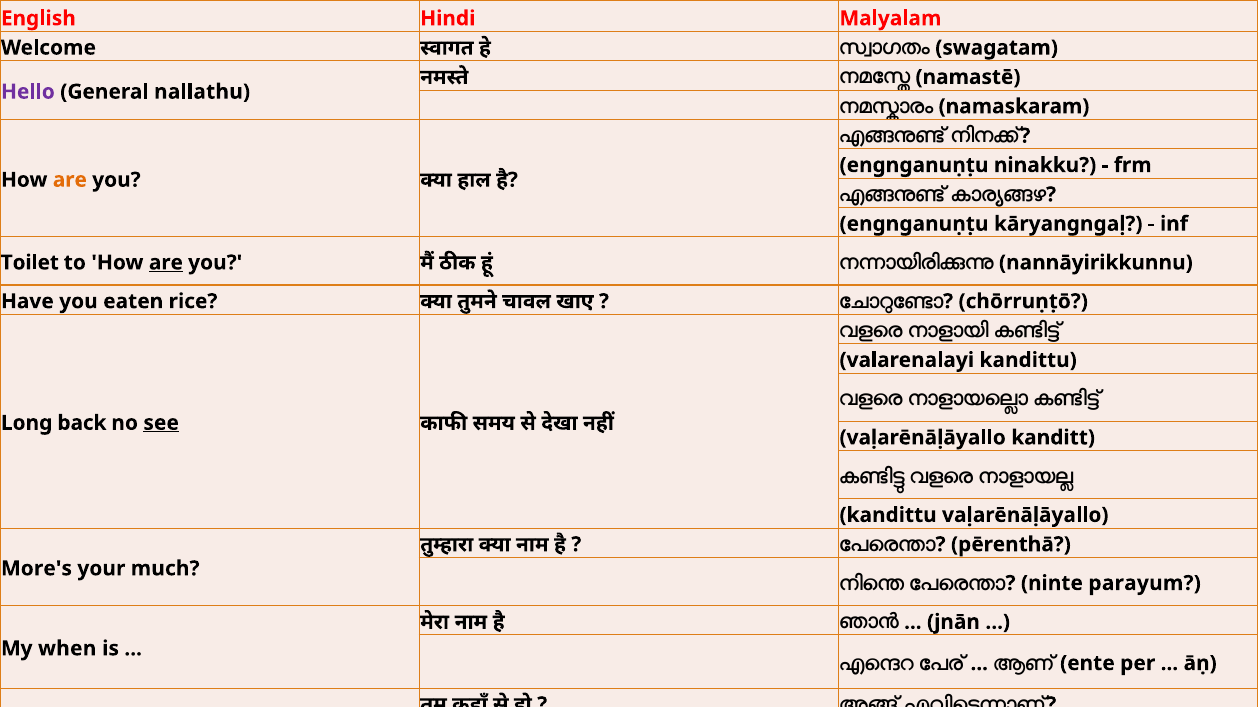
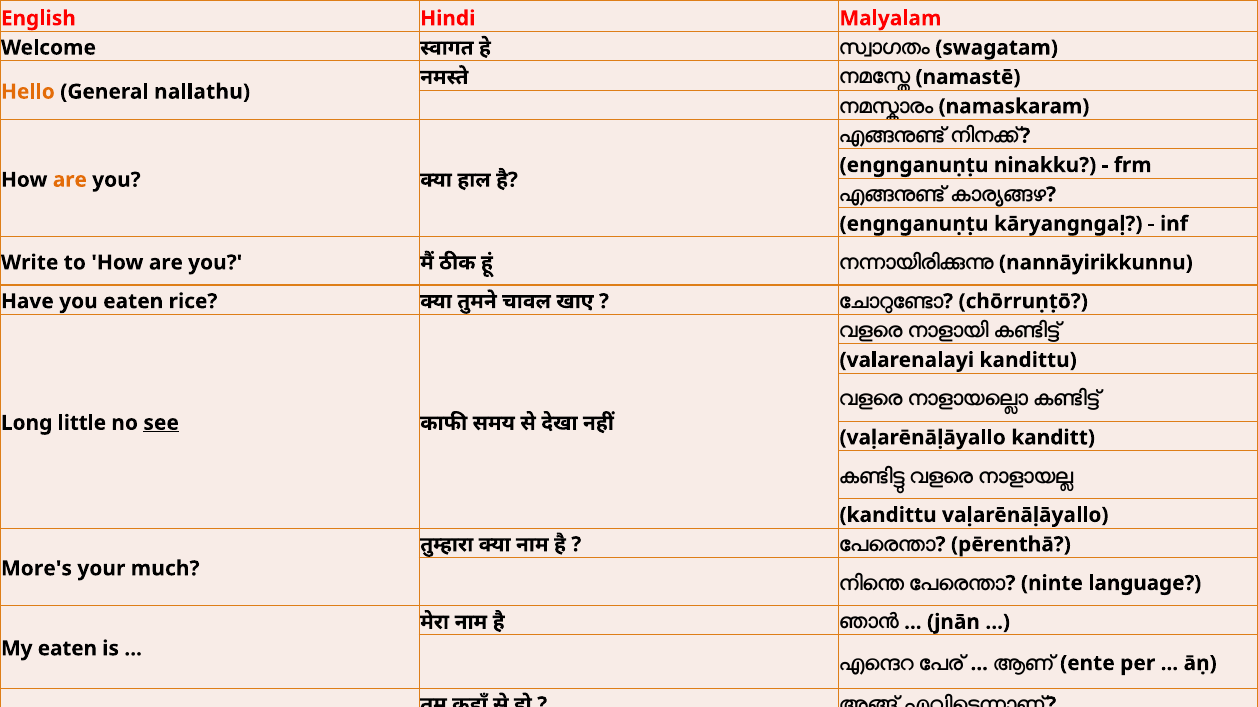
Hello colour: purple -> orange (28, 92)
Toilet: Toilet -> Write (30, 263)
are underline: present -> none (166, 263)
back: back -> little (82, 423)
parayum: parayum -> language (1145, 584)
My when: when -> eaten (67, 649)
